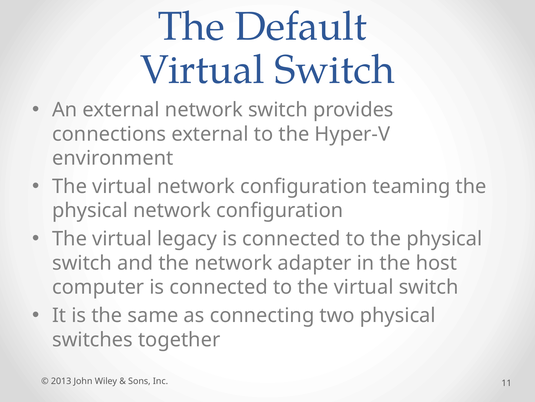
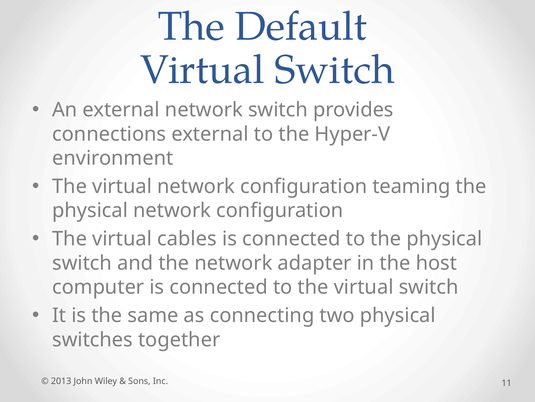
legacy: legacy -> cables (187, 239)
